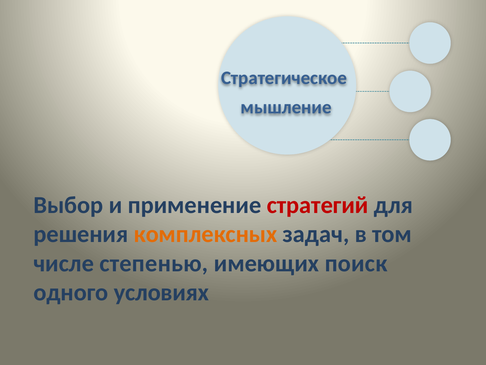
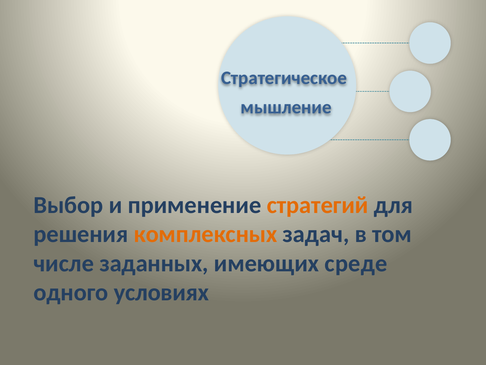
стратегий colour: red -> orange (318, 205)
степенью: степенью -> заданных (154, 263)
поиск: поиск -> среде (356, 263)
